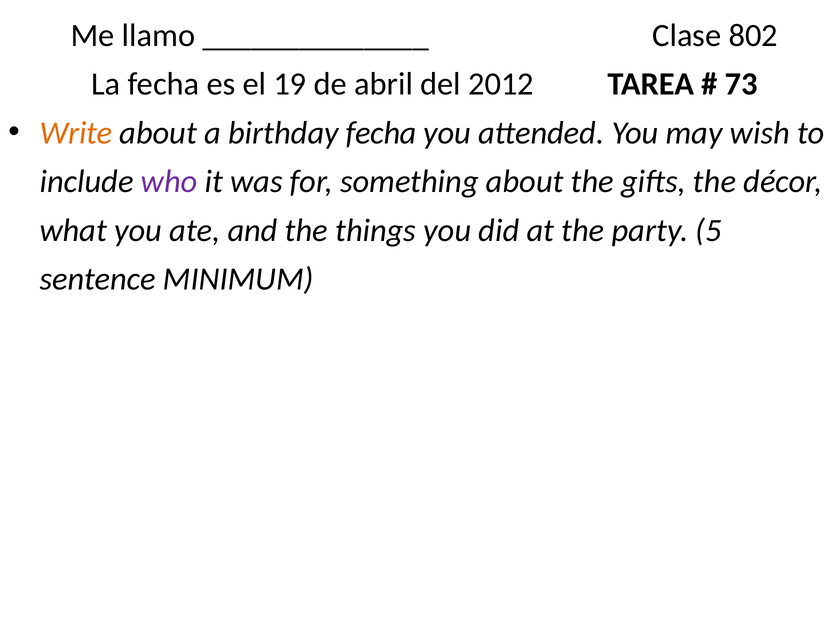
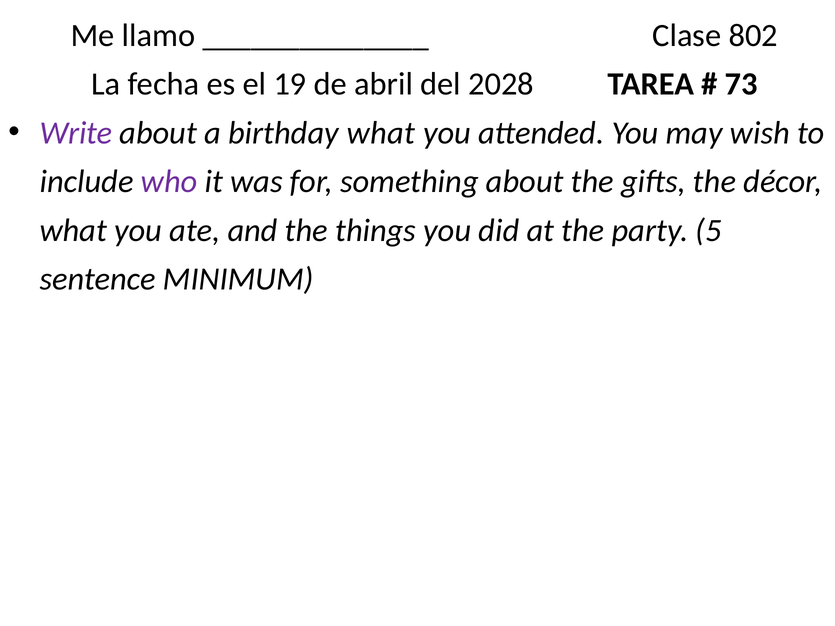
2012: 2012 -> 2028 (501, 84)
Write colour: orange -> purple (76, 133)
birthday fecha: fecha -> what (381, 133)
